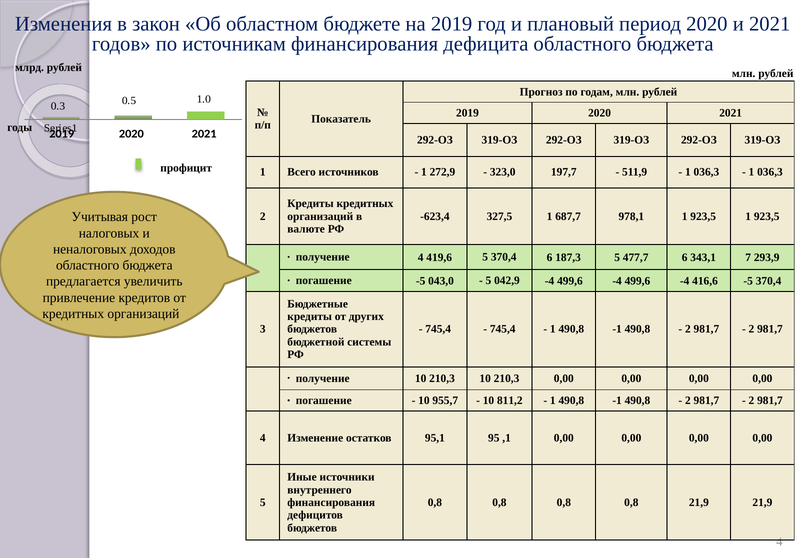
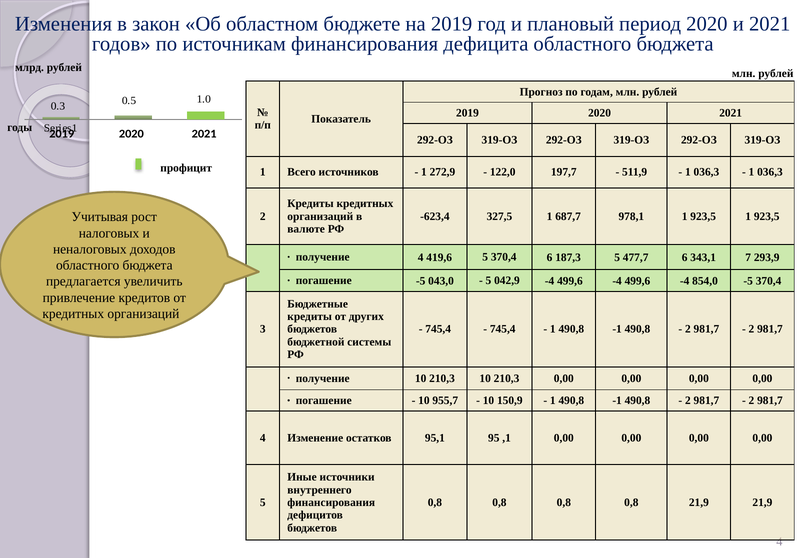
323,0: 323,0 -> 122,0 (503, 172)
416,6: 416,6 -> 854,0 (705, 281)
811,2: 811,2 -> 150,9 (510, 400)
